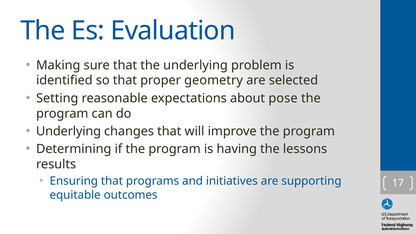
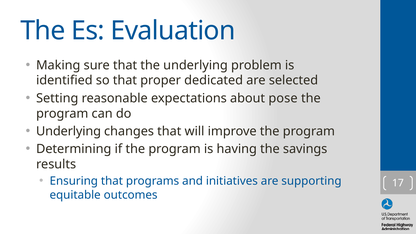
geometry: geometry -> dedicated (214, 80)
lessons: lessons -> savings (305, 149)
